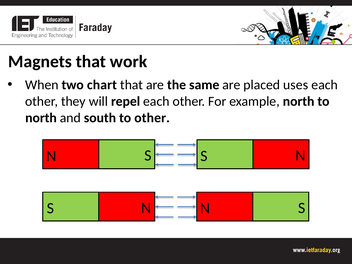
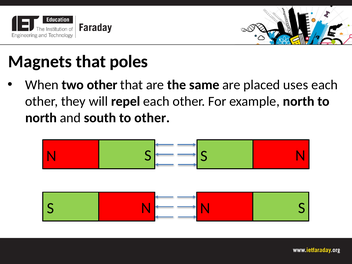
work: work -> poles (129, 62)
two chart: chart -> other (102, 85)
